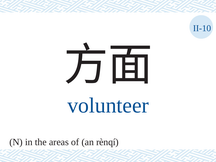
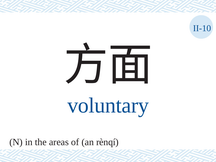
volunteer: volunteer -> voluntary (108, 105)
